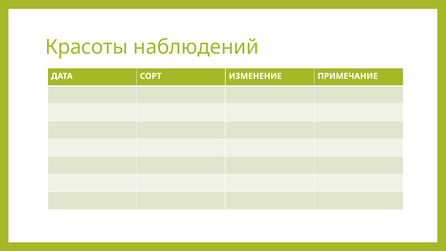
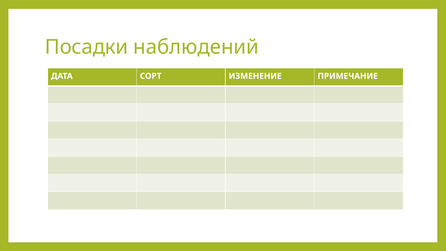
Красоты: Красоты -> Посадки (87, 47)
